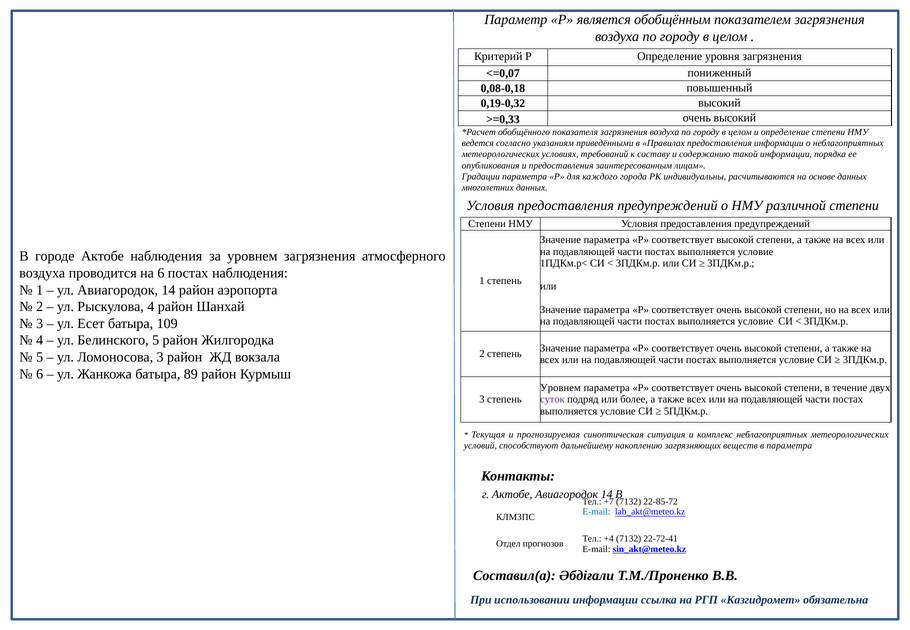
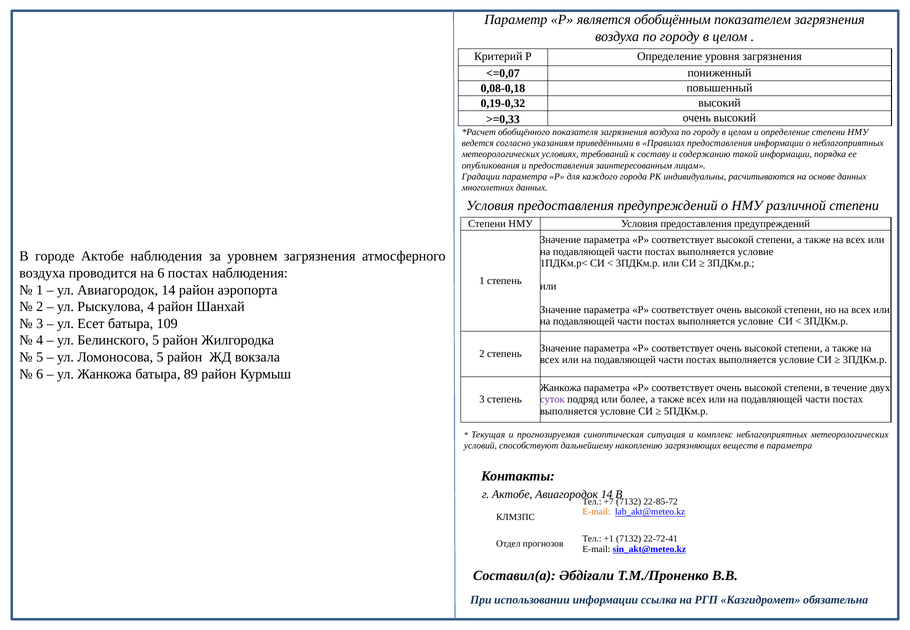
Ломоносова 3: 3 -> 5 (160, 357)
Уровнем: Уровнем -> Жанкожа (561, 388)
E-mail colour: blue -> orange (596, 512)
+4: +4 -> +1 (609, 539)
